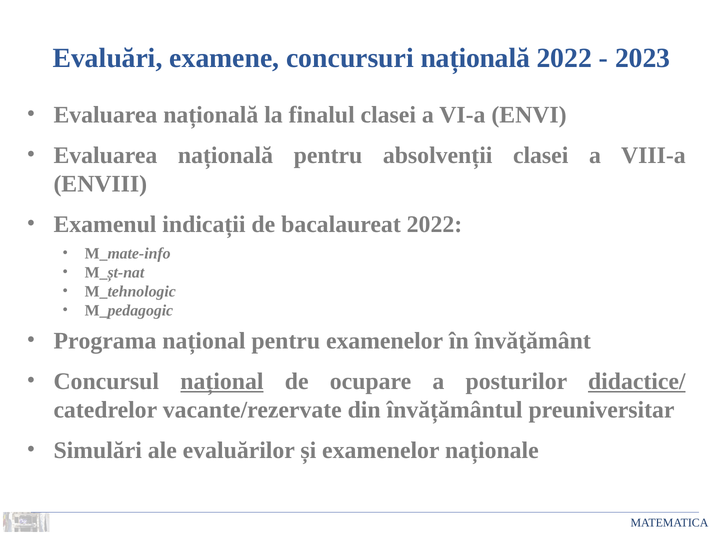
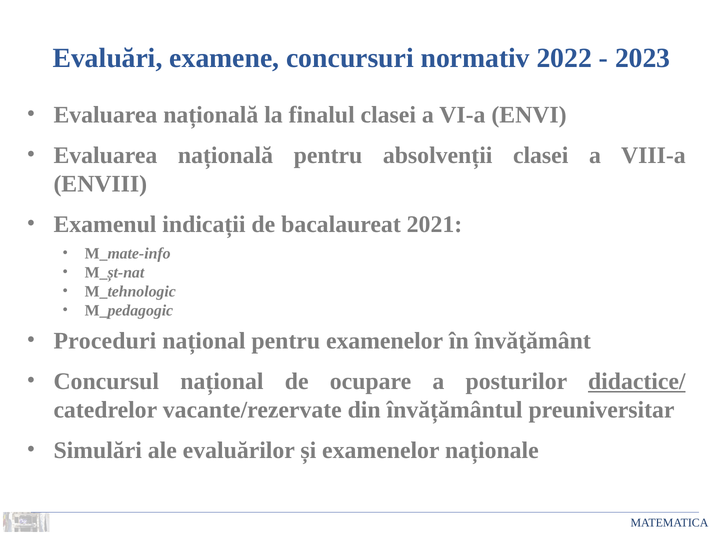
concursuri națională: națională -> normativ (475, 58)
bacalaureat 2022: 2022 -> 2021 (434, 224)
Programa: Programa -> Proceduri (105, 341)
național underline: present -> none (222, 381)
